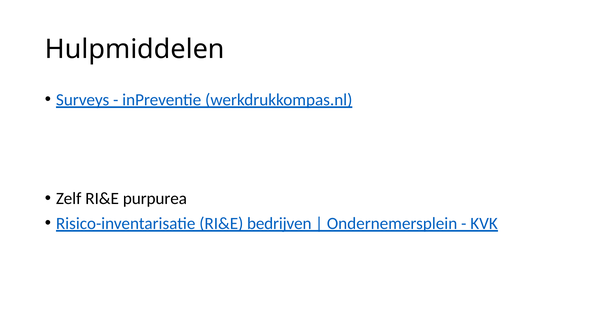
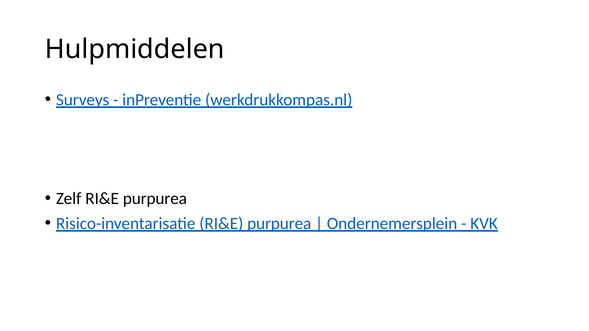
Risico-inventarisatie RI&E bedrijven: bedrijven -> purpurea (279, 224)
